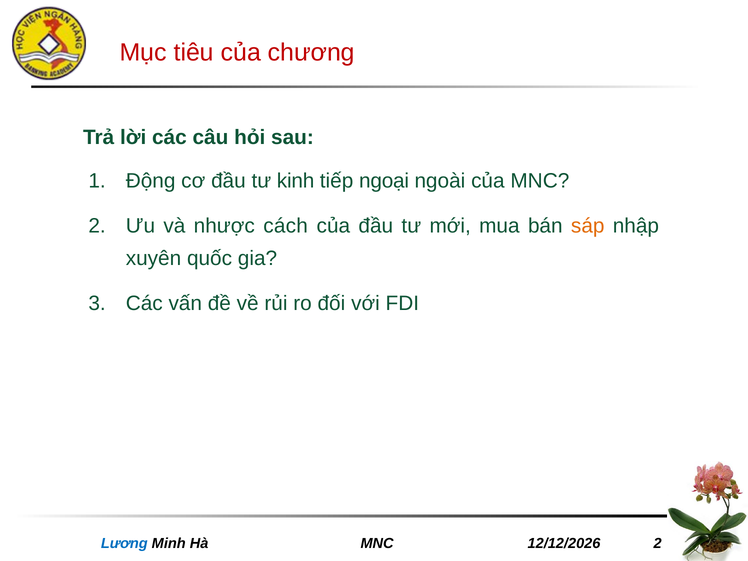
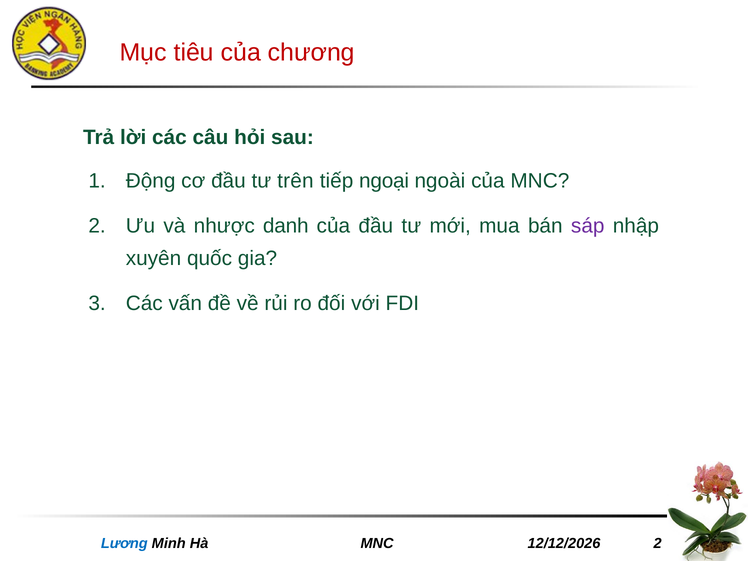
kinh: kinh -> trên (295, 181)
cách: cách -> danh (286, 226)
sáp colour: orange -> purple (588, 226)
